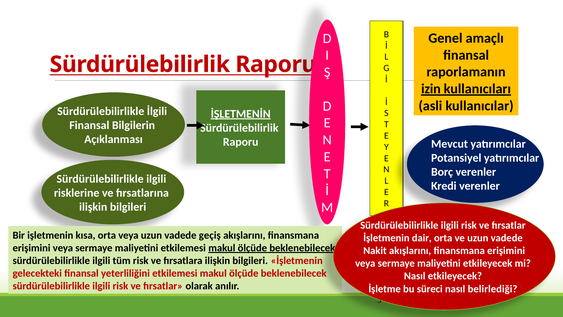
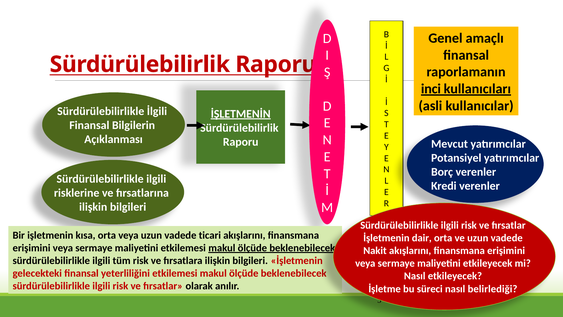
izin: izin -> inci (431, 89)
geçiş: geçiş -> ticari (210, 235)
